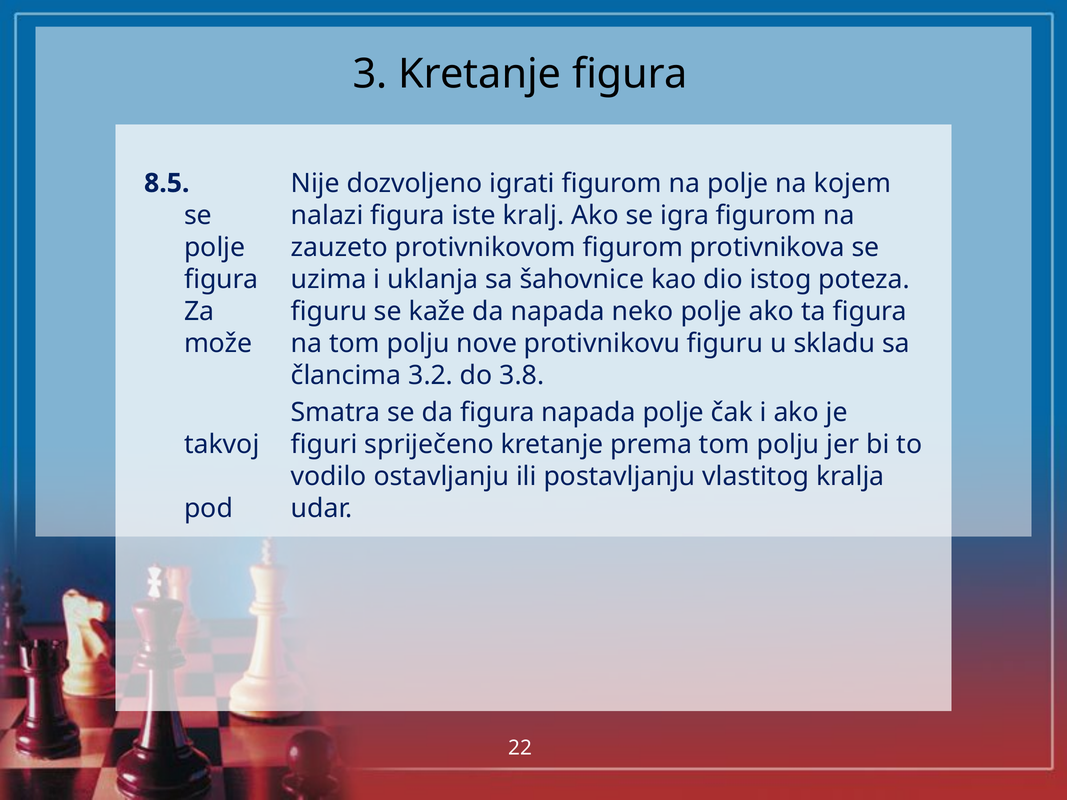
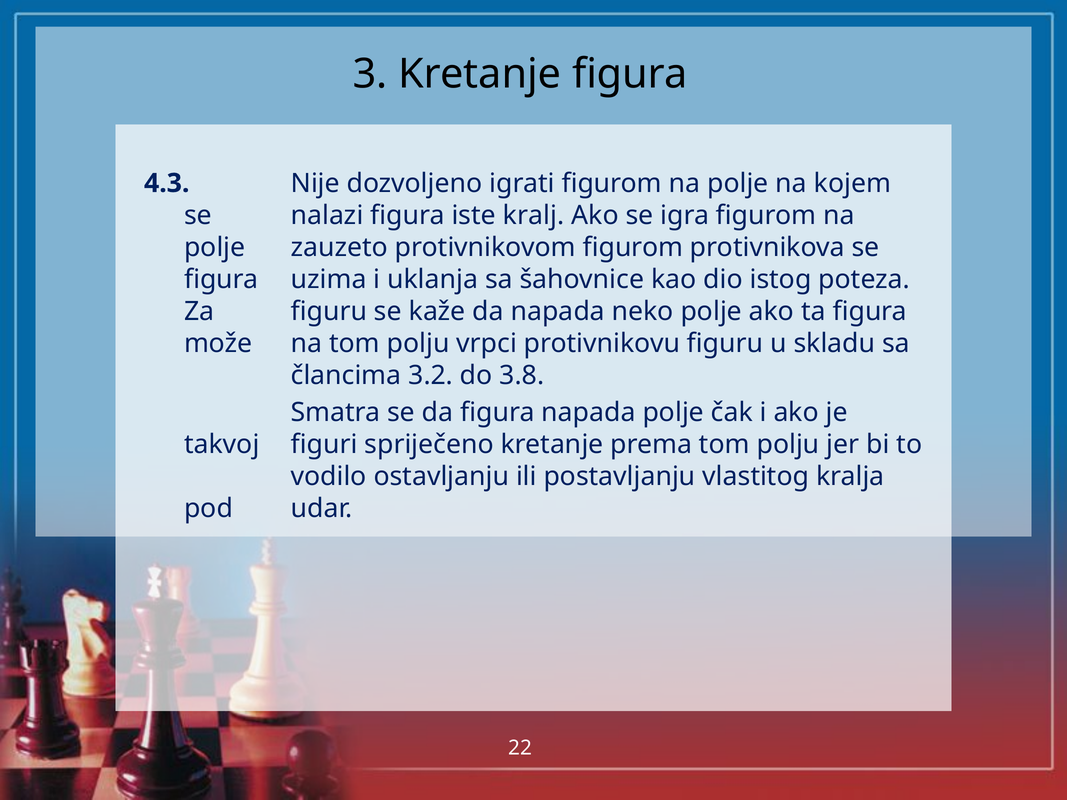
8.5: 8.5 -> 4.3 (167, 183)
nove: nove -> vrpci (487, 343)
